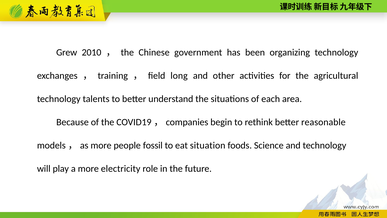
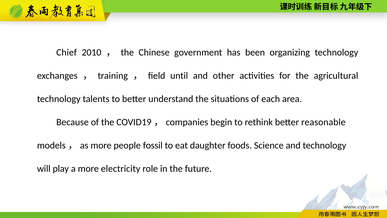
Grew: Grew -> Chief (67, 52)
long: long -> until (179, 76)
situation: situation -> daughter (208, 145)
